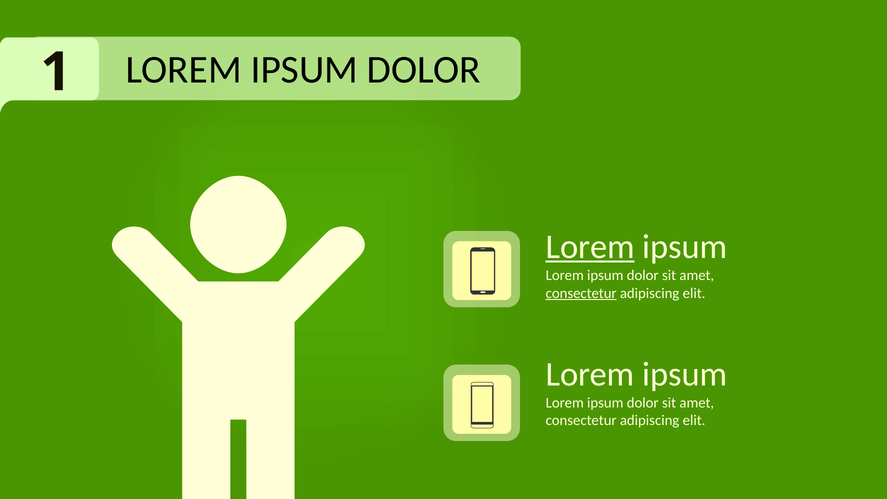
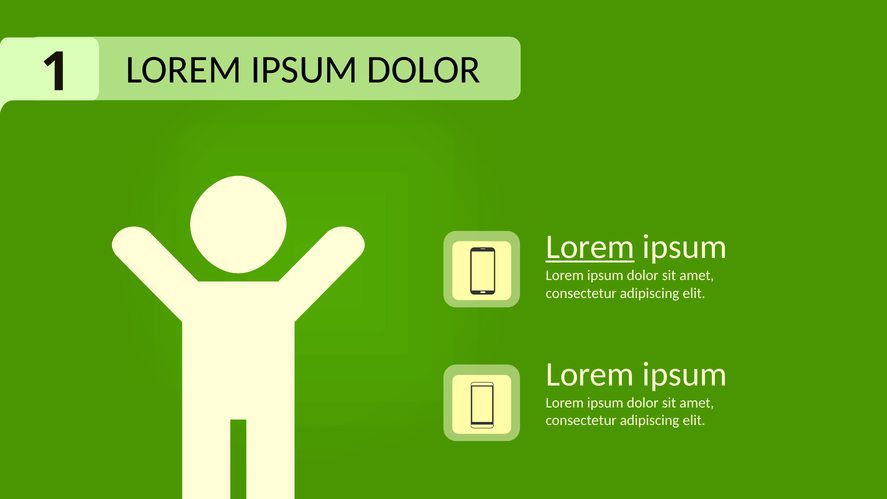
consectetur underline: present -> none (581, 293)
